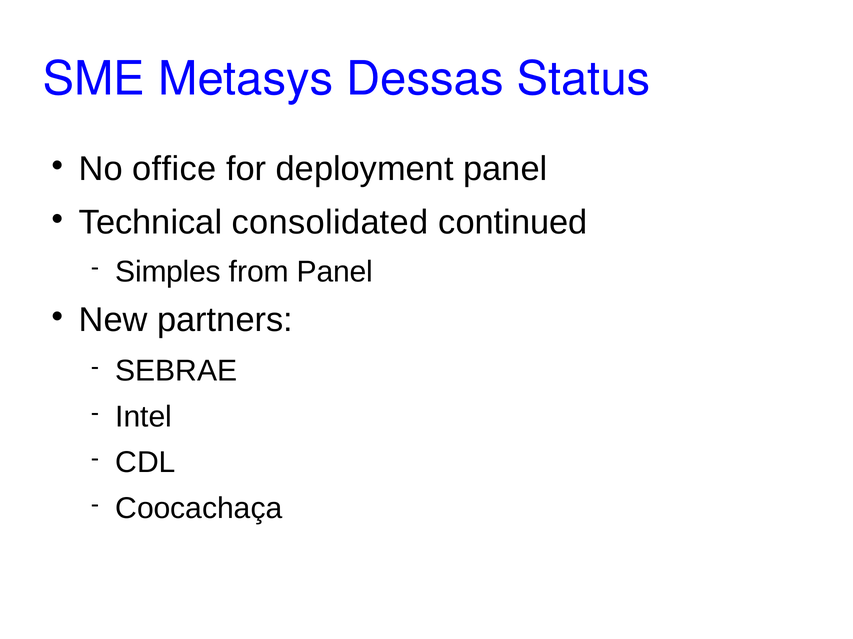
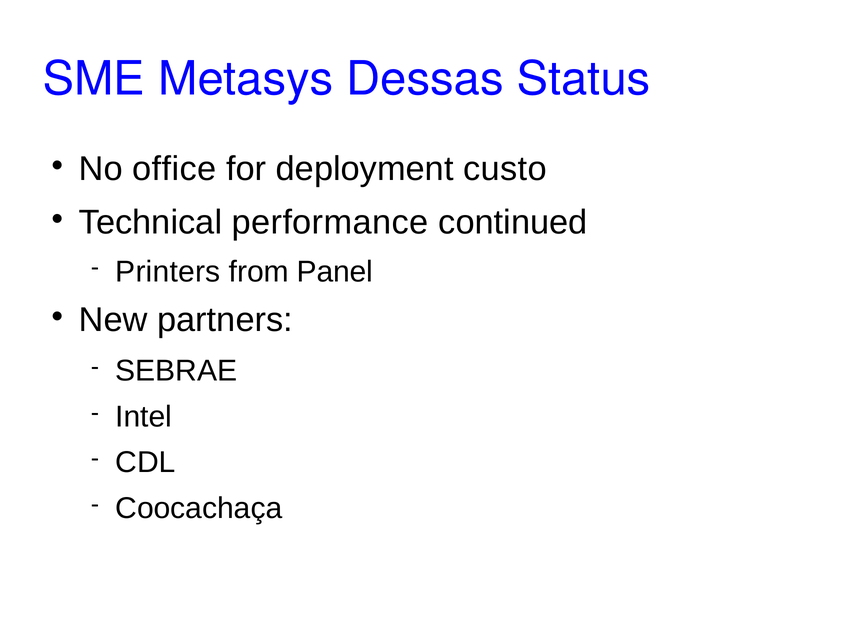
deployment panel: panel -> custo (505, 169)
consolidated: consolidated -> performance (330, 223)
Simples: Simples -> Printers (168, 272)
